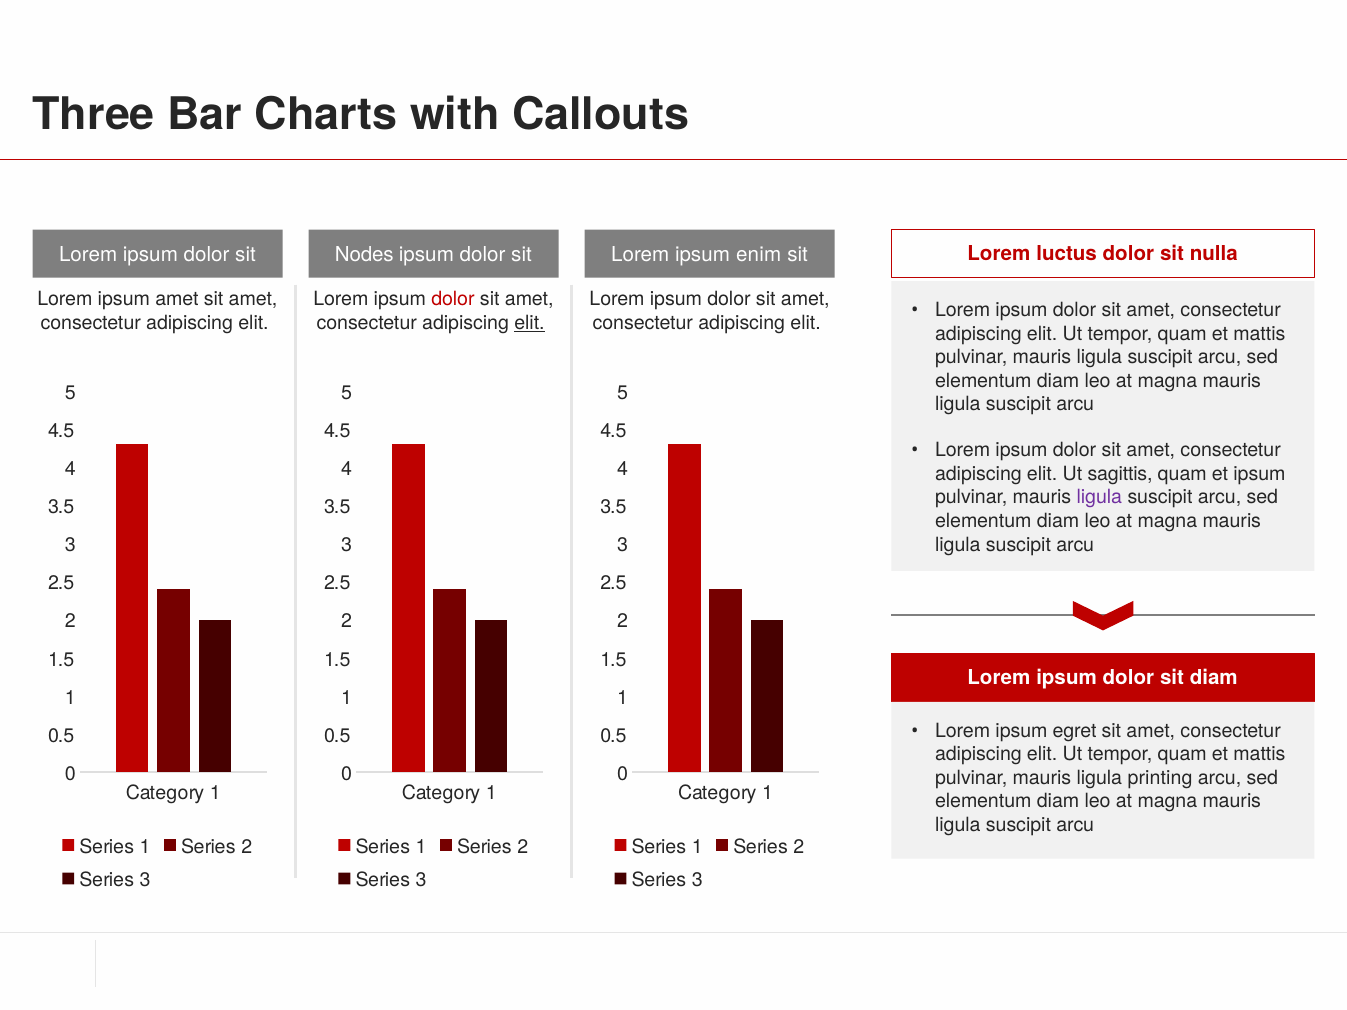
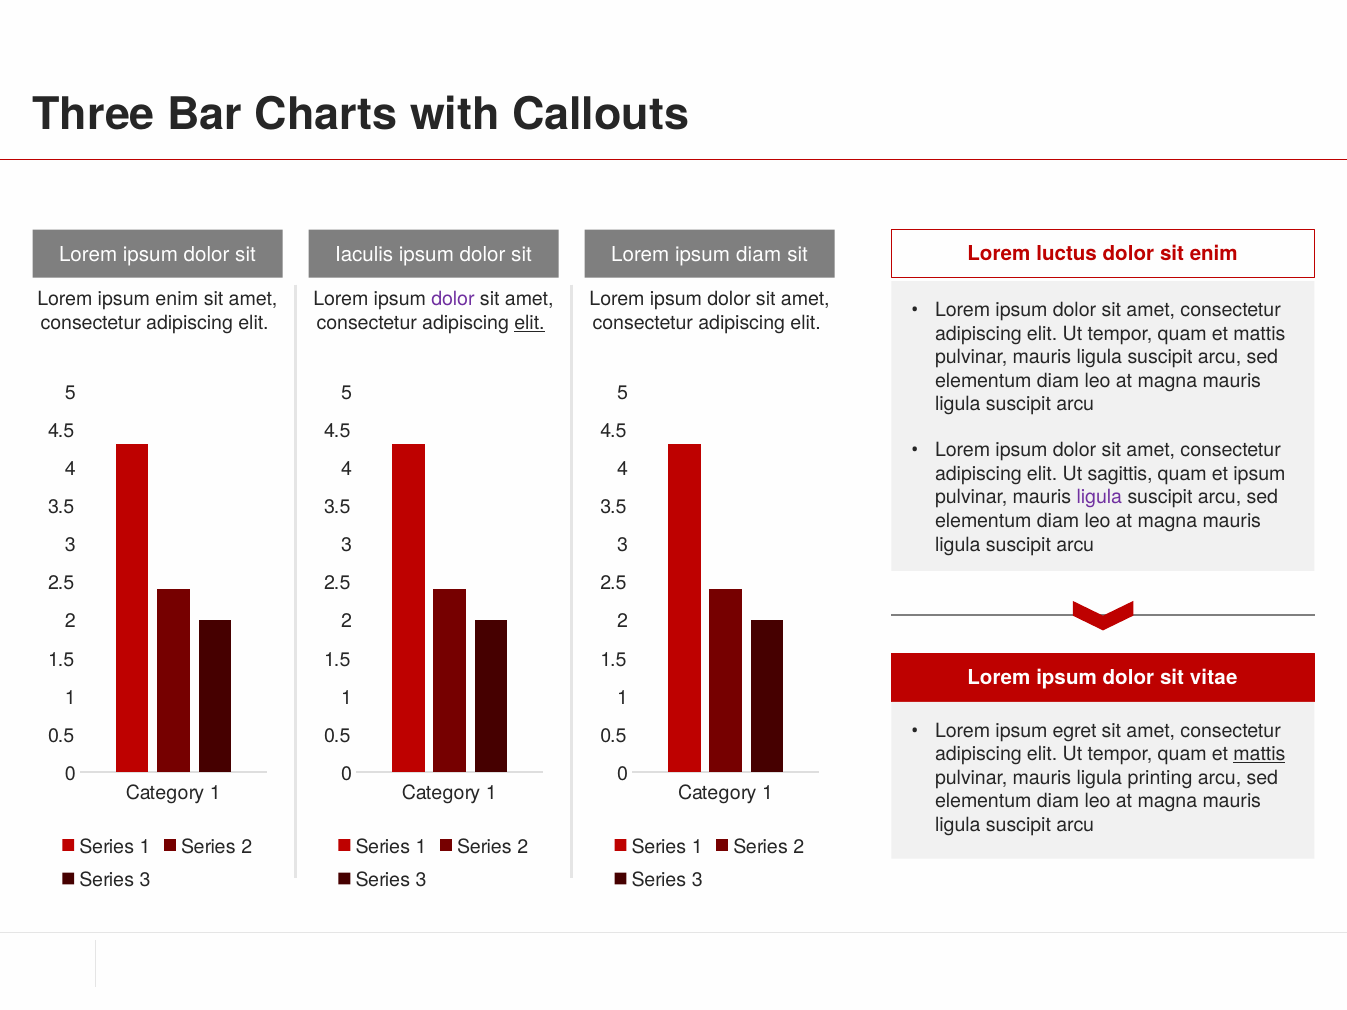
sit nulla: nulla -> enim (1214, 254)
Nodes: Nodes -> Iaculis (364, 255)
ipsum enim: enim -> diam (759, 255)
ipsum amet: amet -> enim (177, 300)
dolor colour: red -> purple (453, 300)
sit diam: diam -> vitae (1214, 678)
mattis underline: none -> present (1259, 755)
